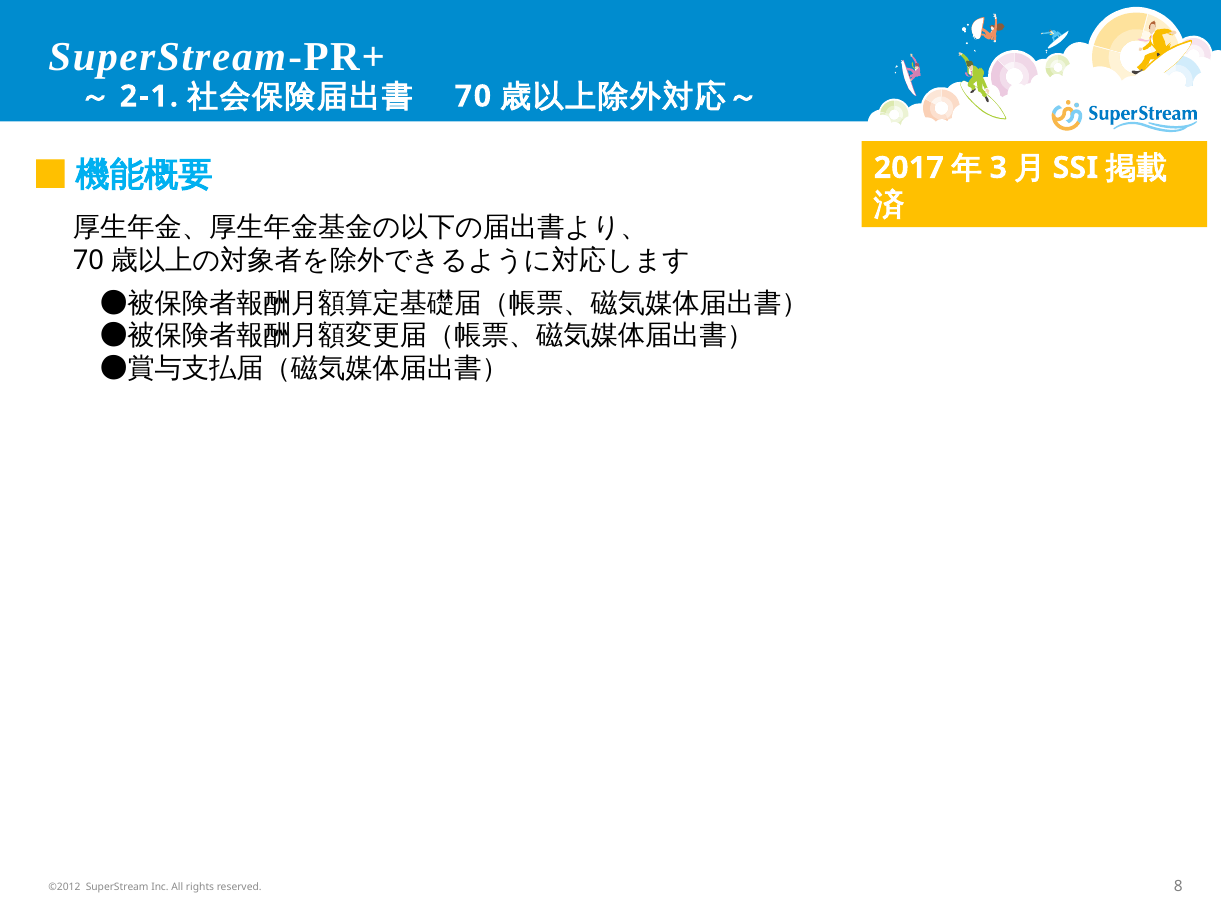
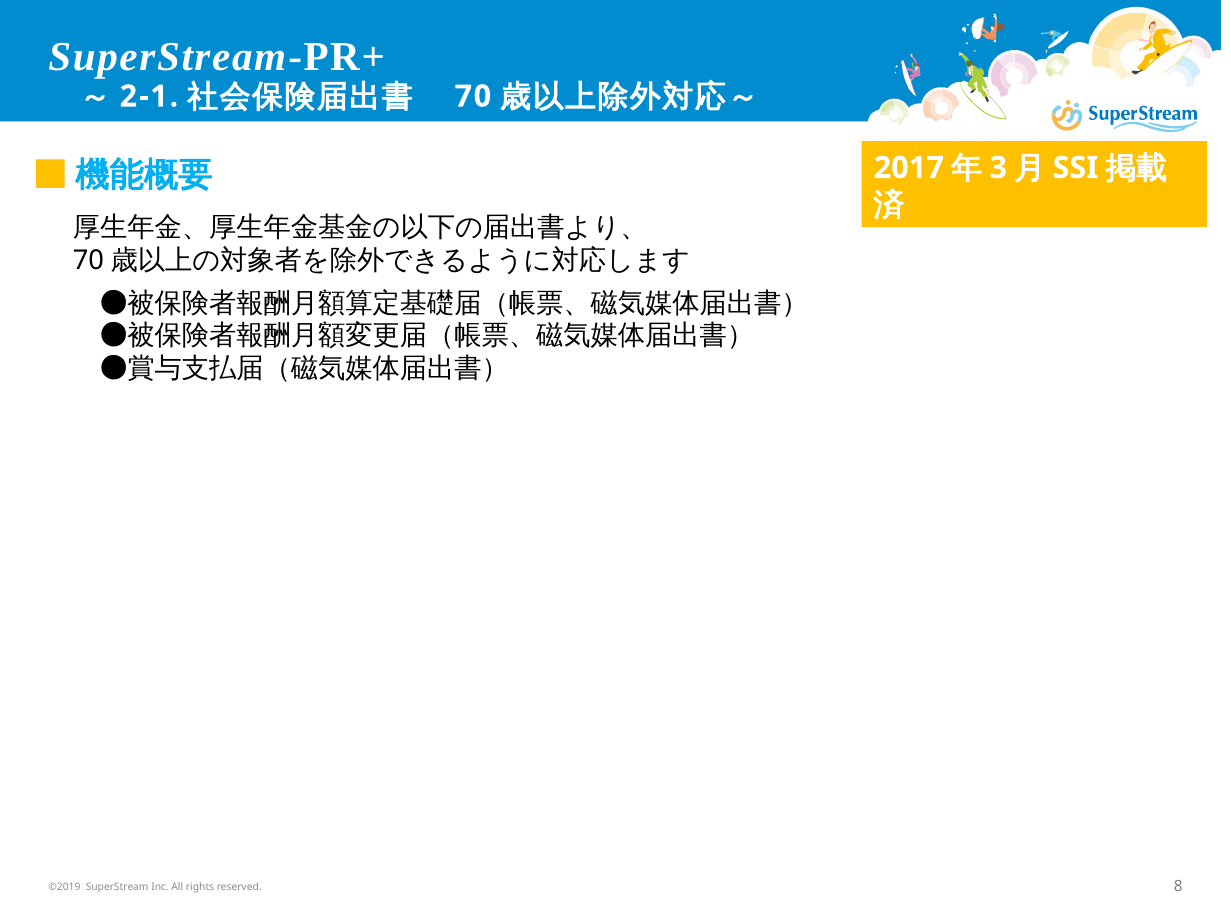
©2012: ©2012 -> ©2019 (64, 886)
